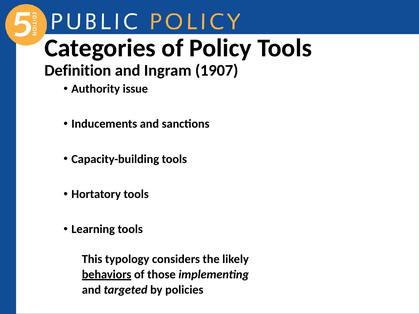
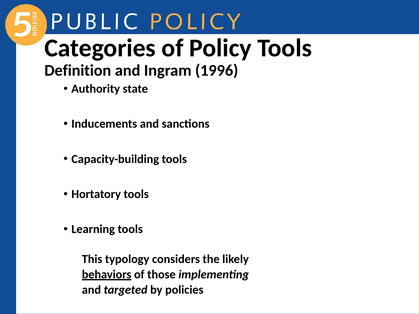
1907: 1907 -> 1996 (217, 71)
issue: issue -> state (135, 89)
